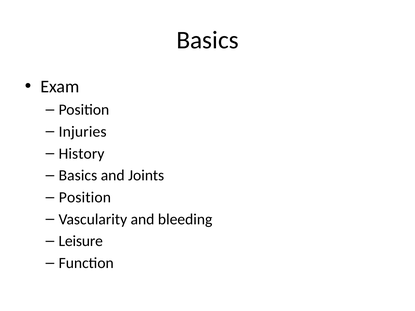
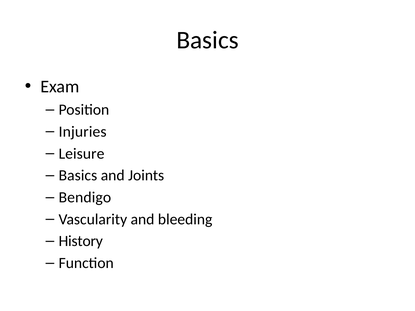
History: History -> Leisure (82, 154)
Position: Position -> Bendigo (85, 198)
Leisure: Leisure -> History (81, 241)
